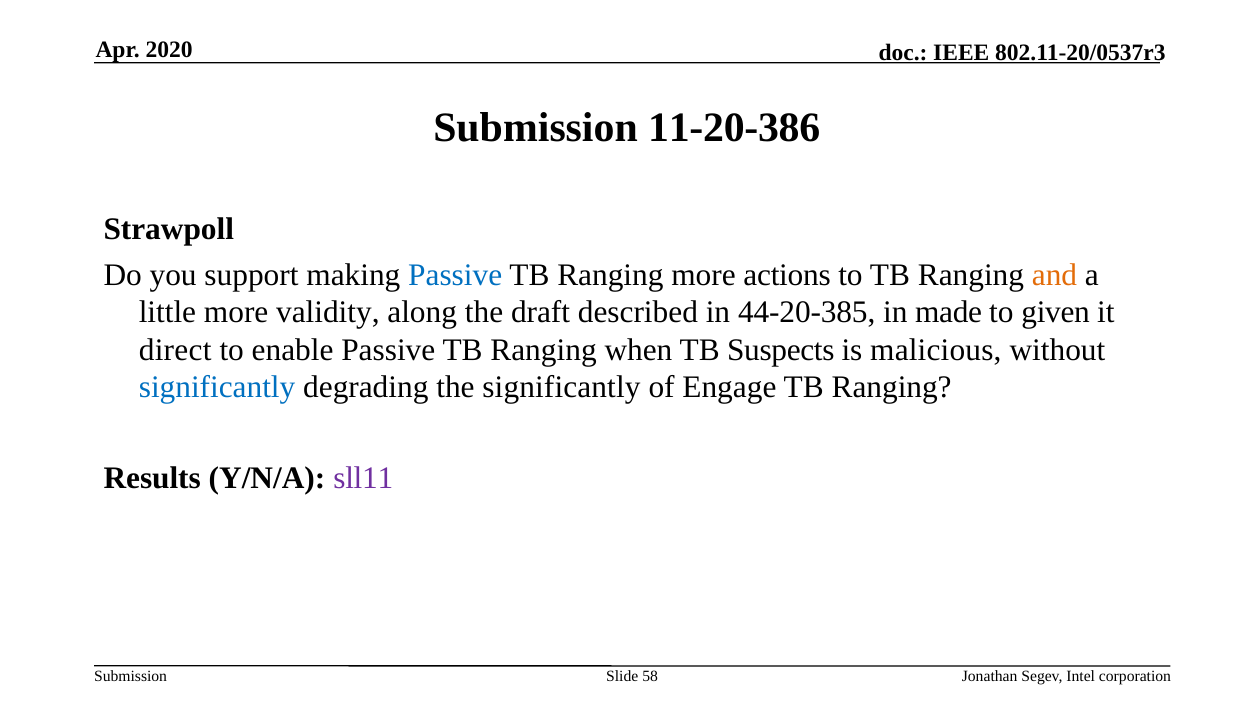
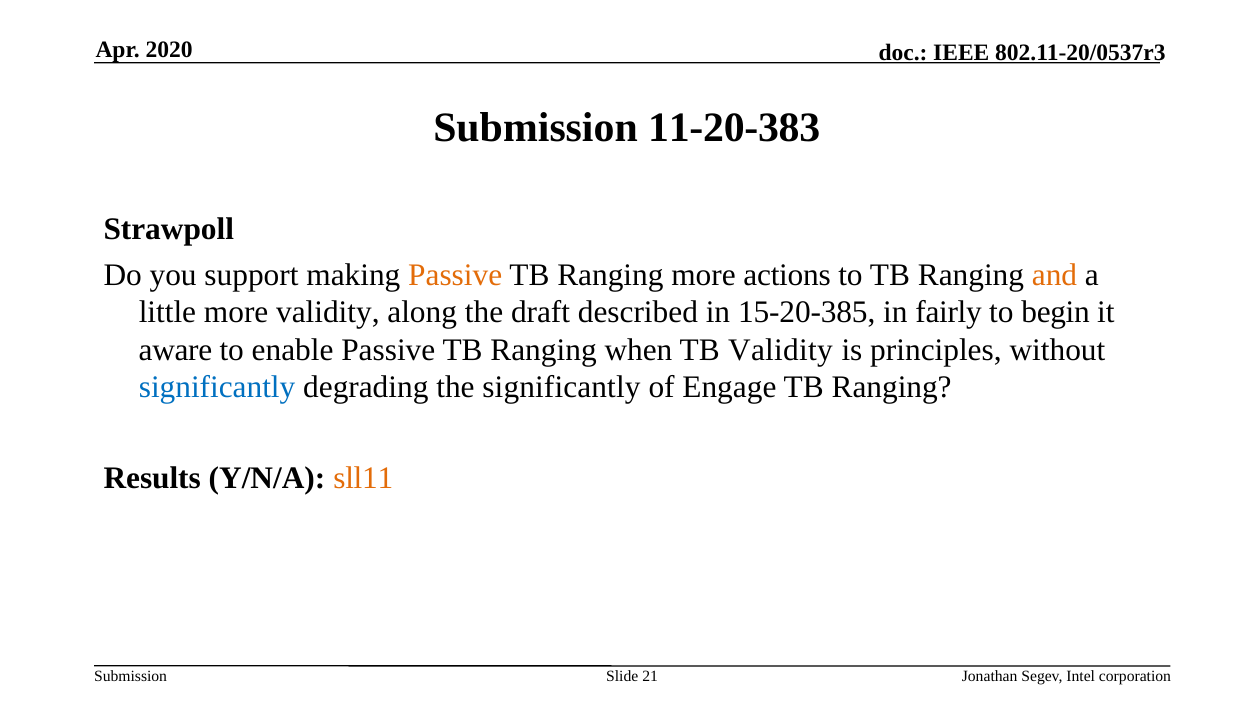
11-20-386: 11-20-386 -> 11-20-383 (734, 128)
Passive colour: blue -> orange (455, 275)
44-20-385: 44-20-385 -> 15-20-385 (807, 313)
made: made -> fairly (949, 313)
given: given -> begin (1056, 313)
direct: direct -> aware (175, 350)
TB Suspects: Suspects -> Validity (780, 350)
malicious: malicious -> principles (936, 350)
sll11 colour: purple -> orange (363, 479)
58: 58 -> 21 (650, 677)
